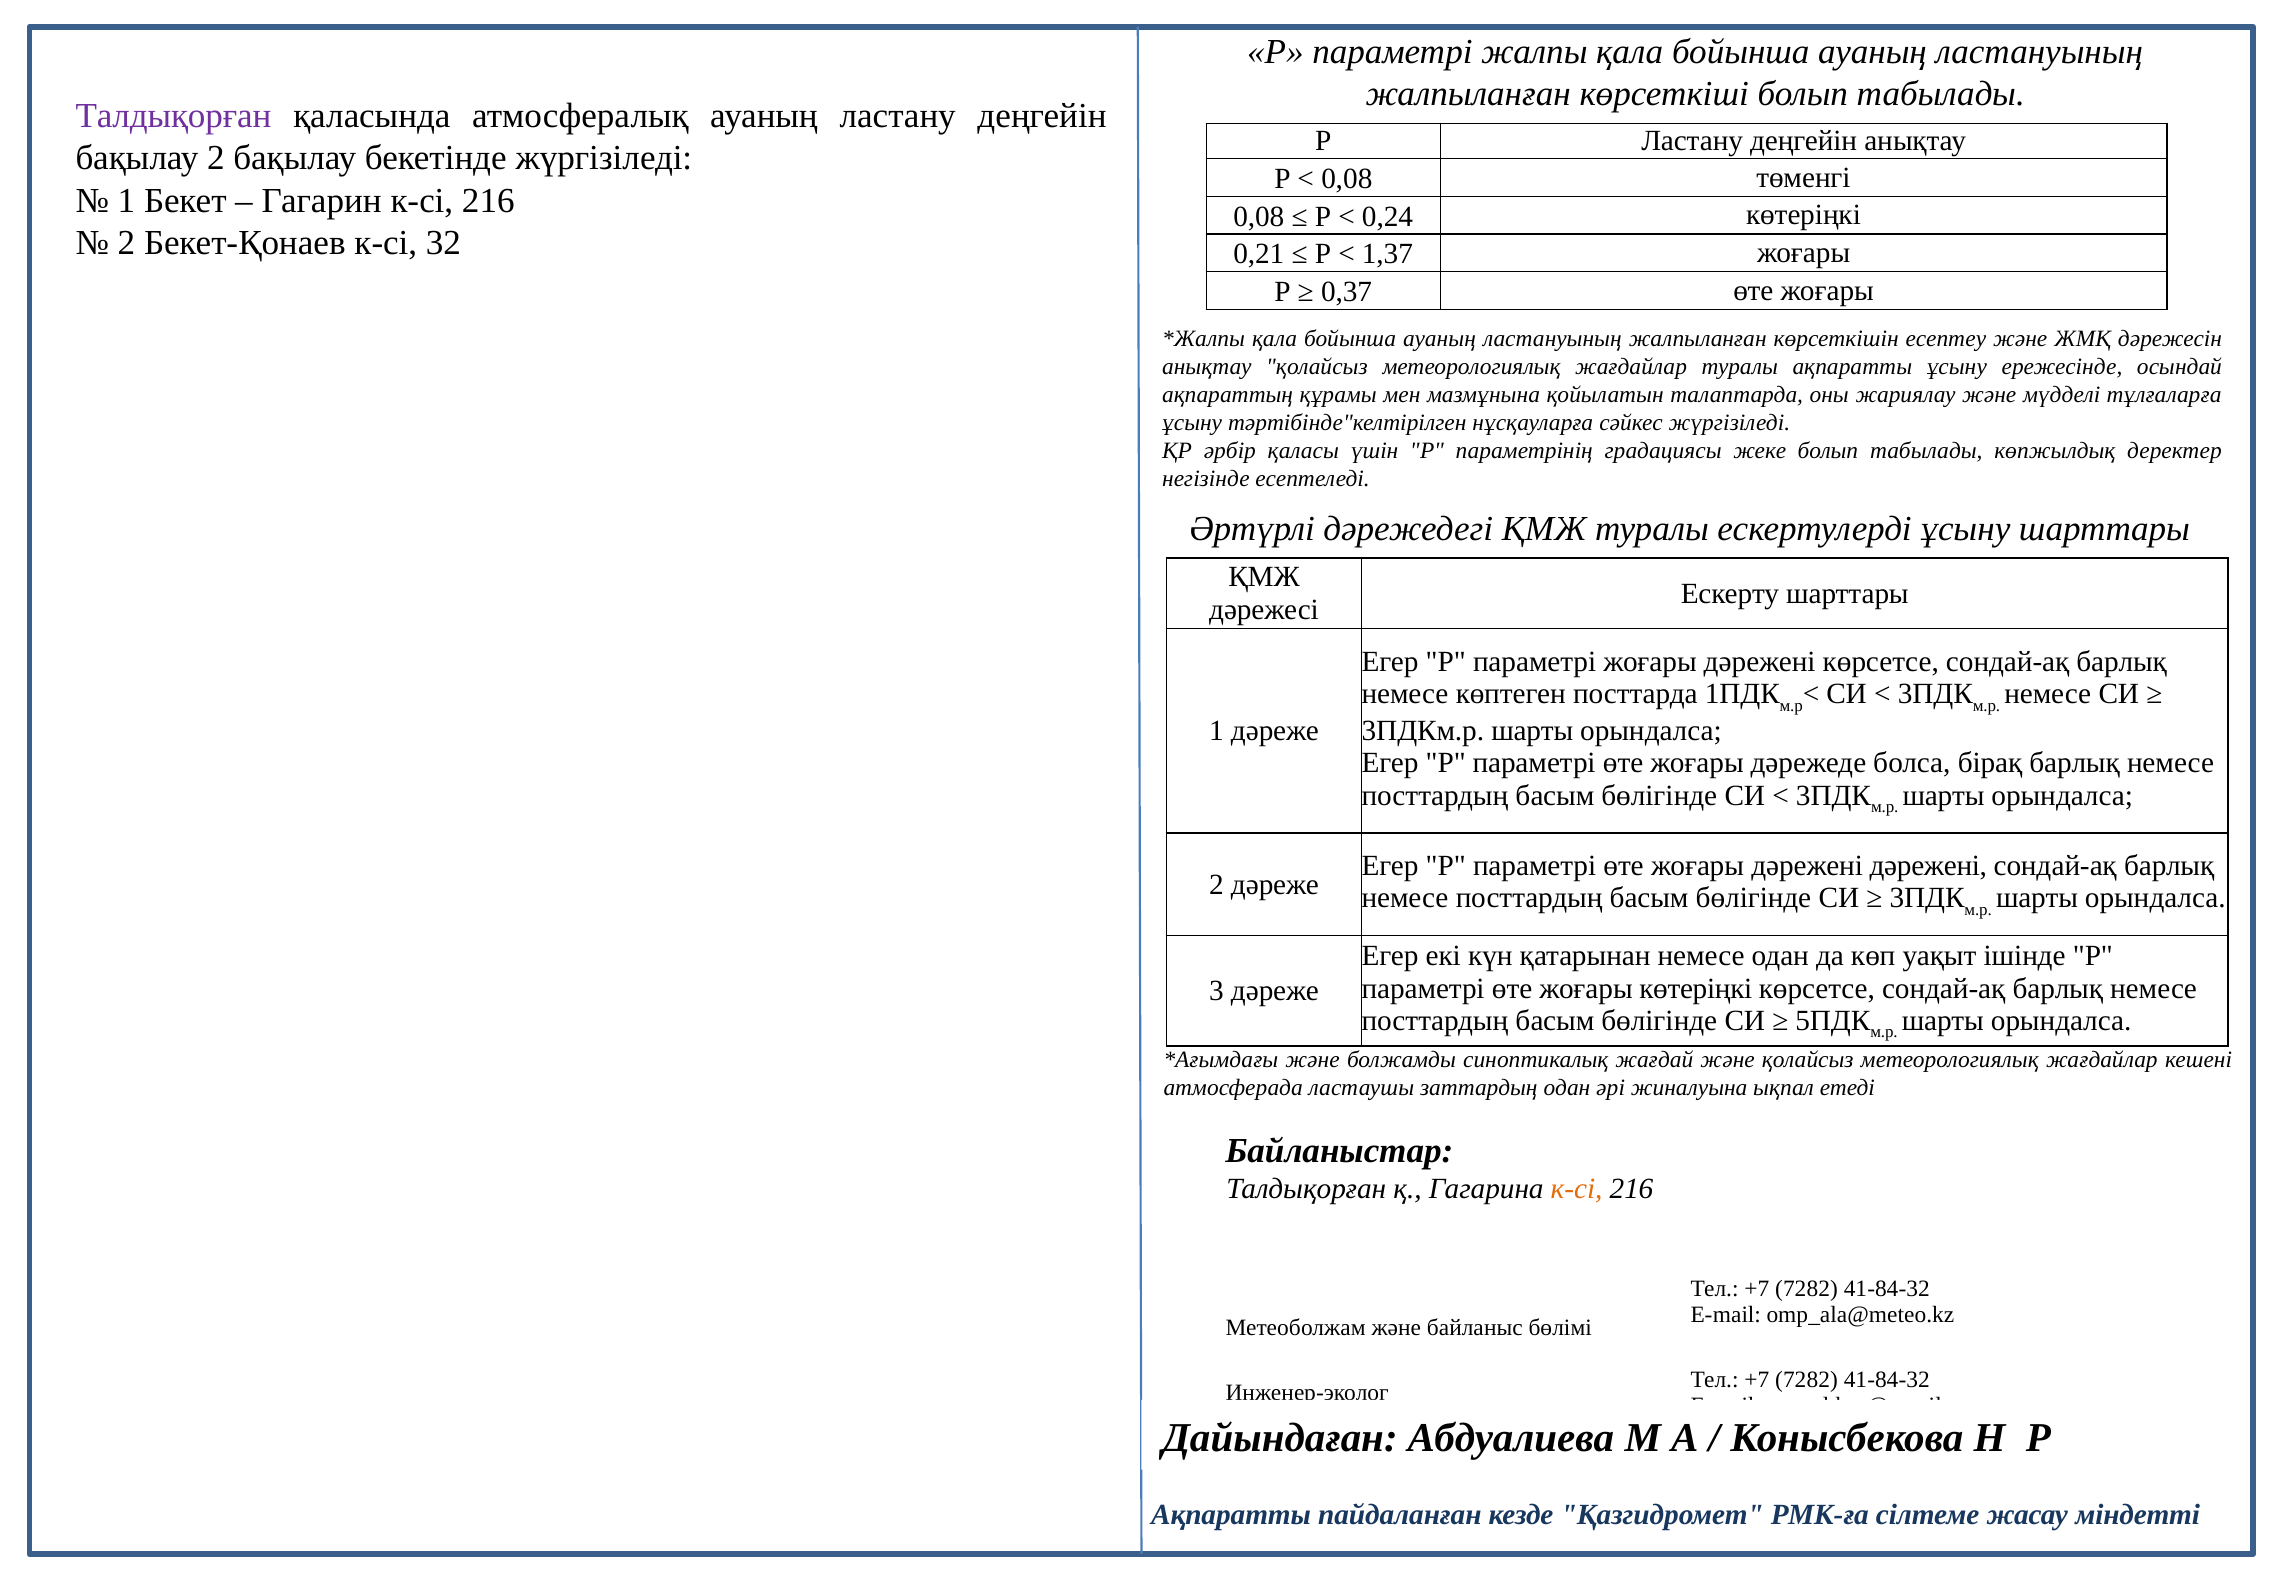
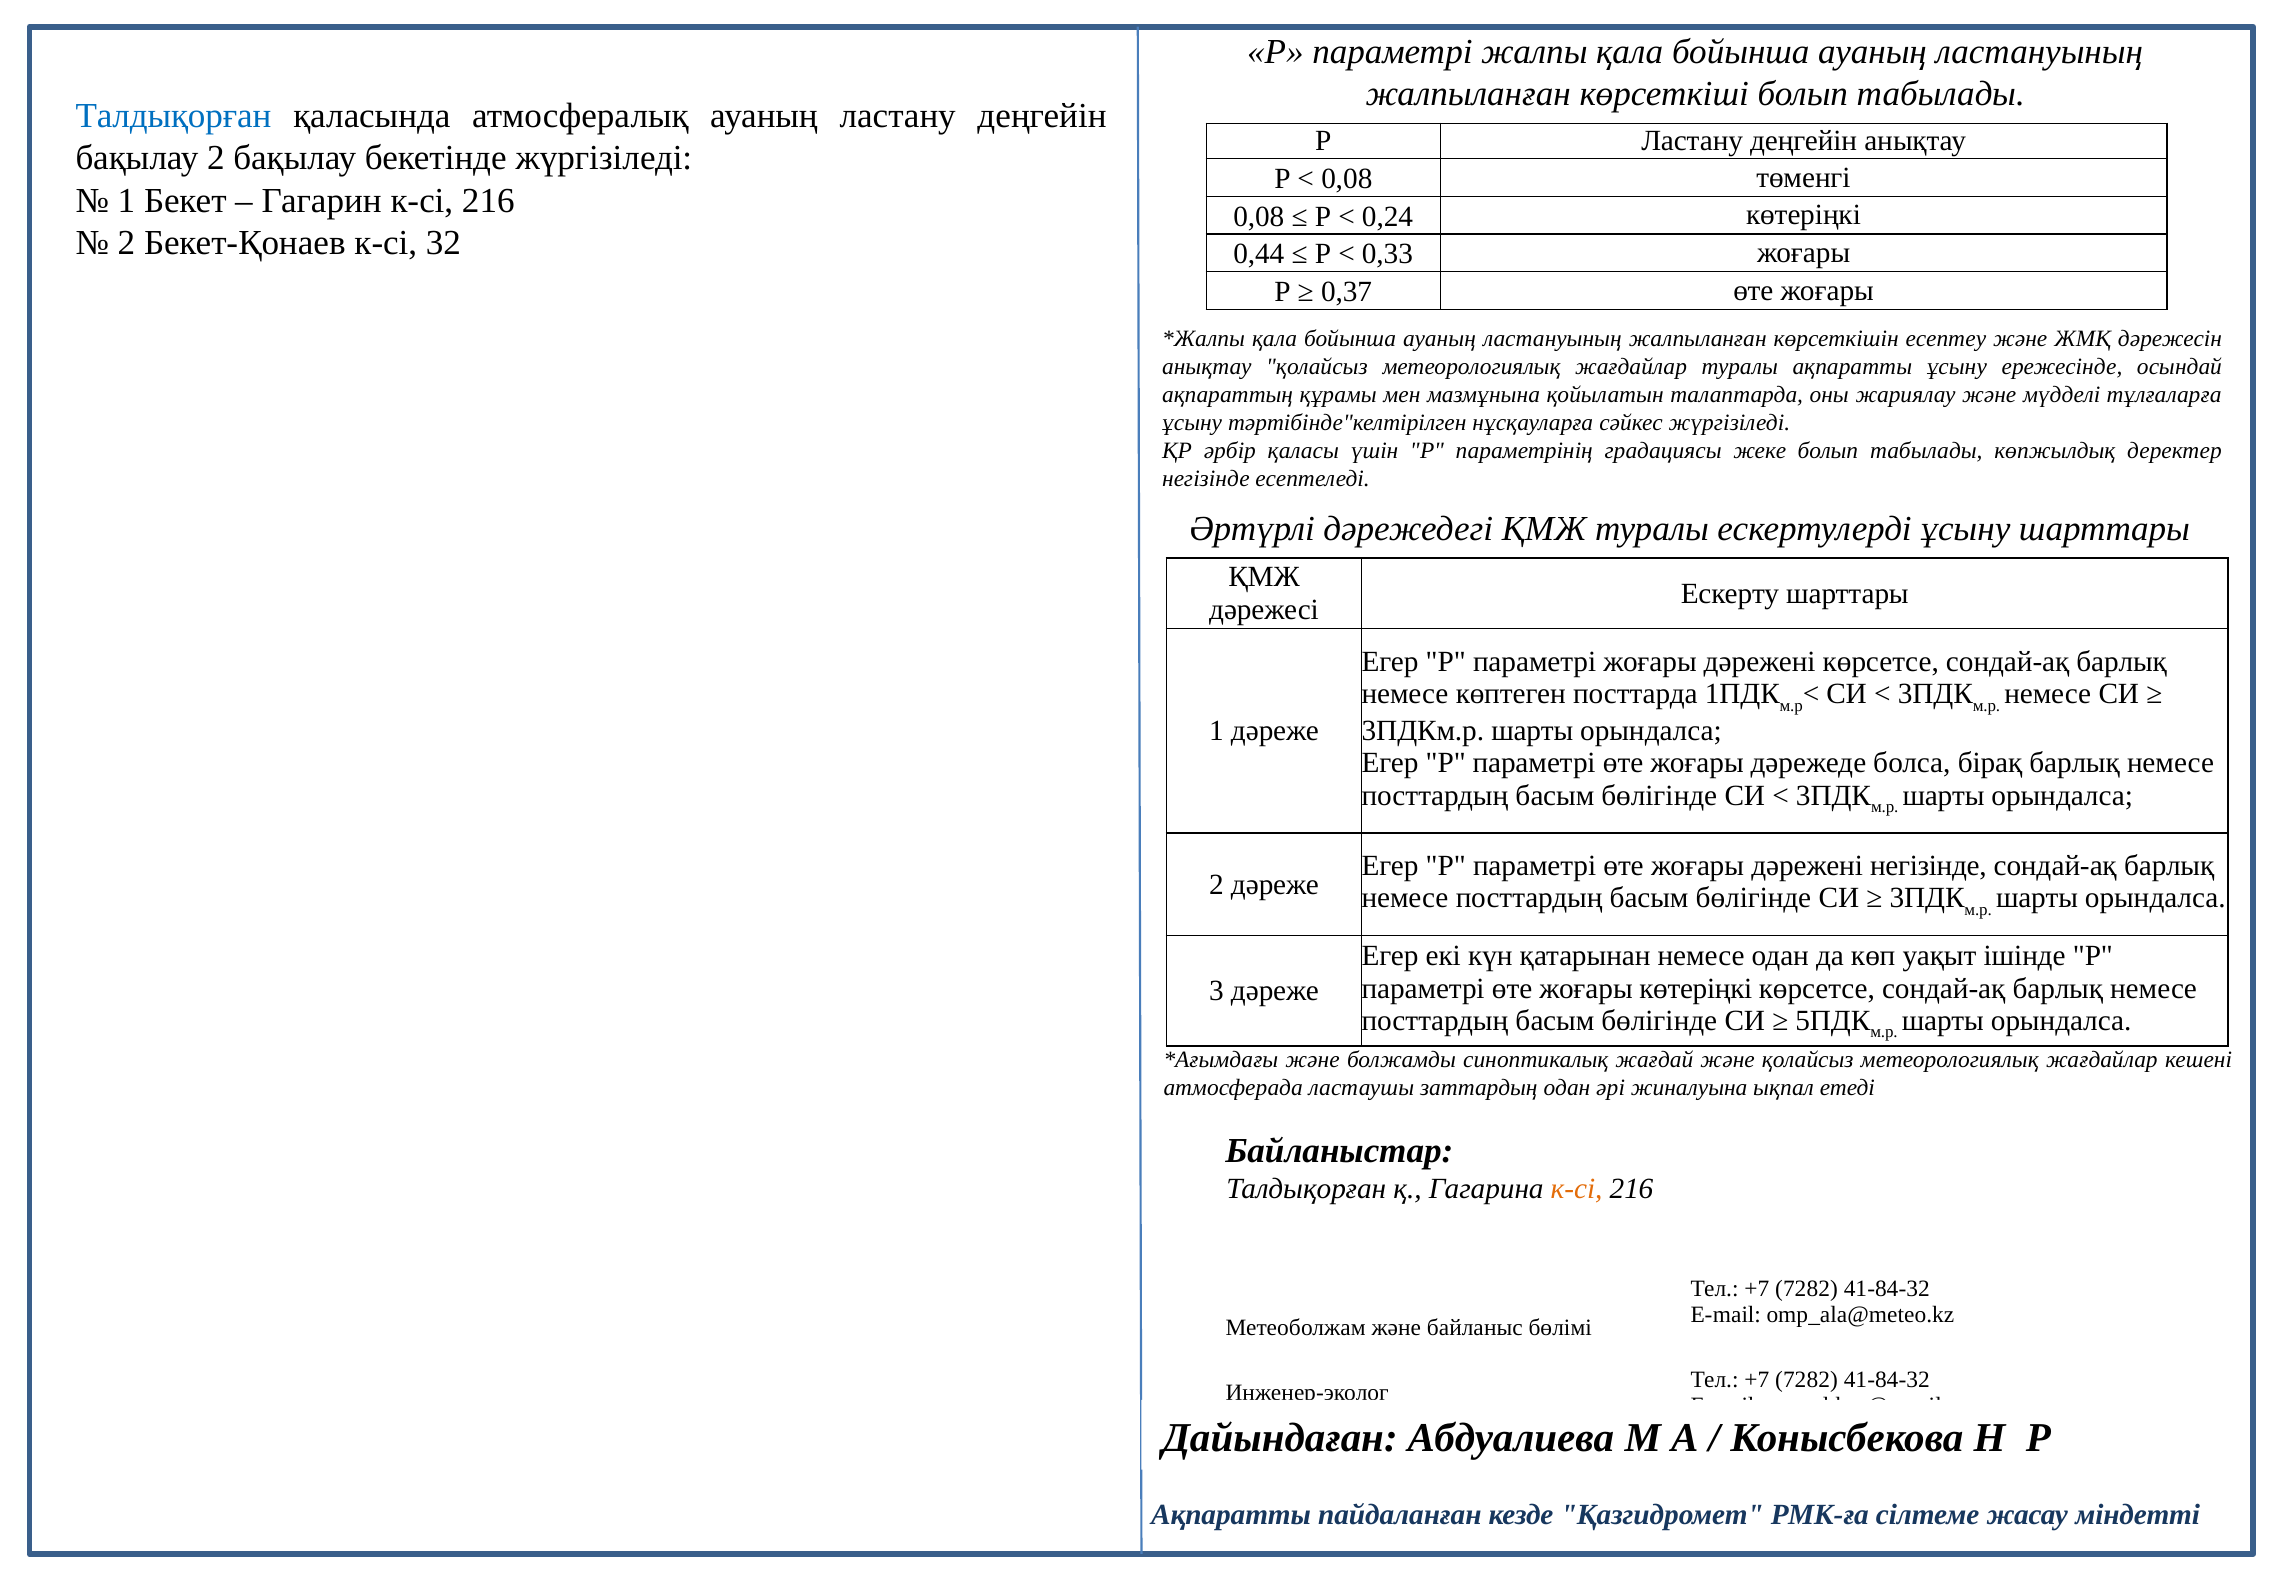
Талдықорған colour: purple -> blue (174, 116)
0,21: 0,21 -> 0,44 (1259, 254)
1,37: 1,37 -> 0,33 (1387, 254)
дәрежені дәрежені: дәрежені -> негізінде (1928, 866)
